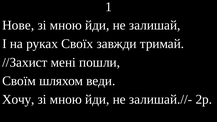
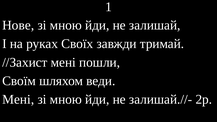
Хочу: Хочу -> Мені (18, 99)
